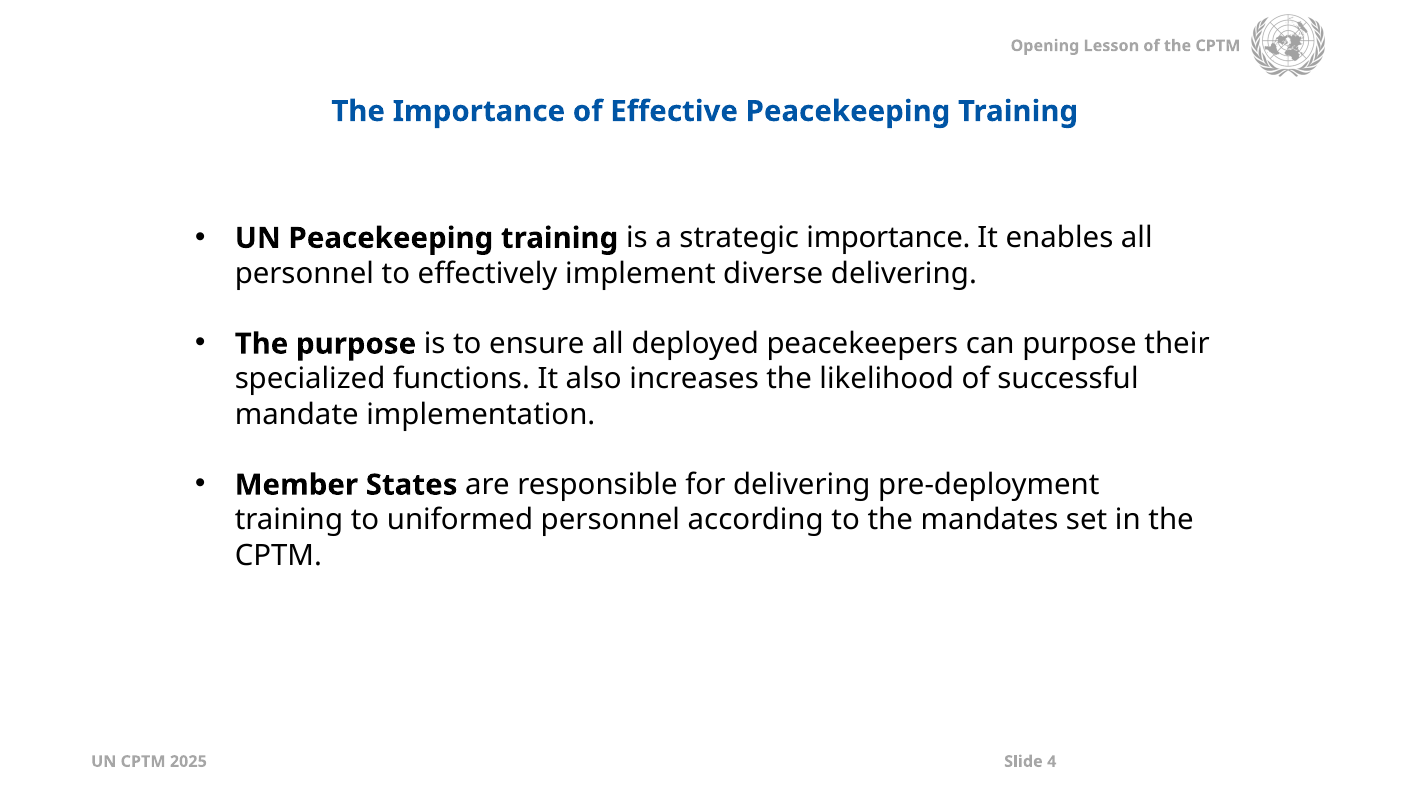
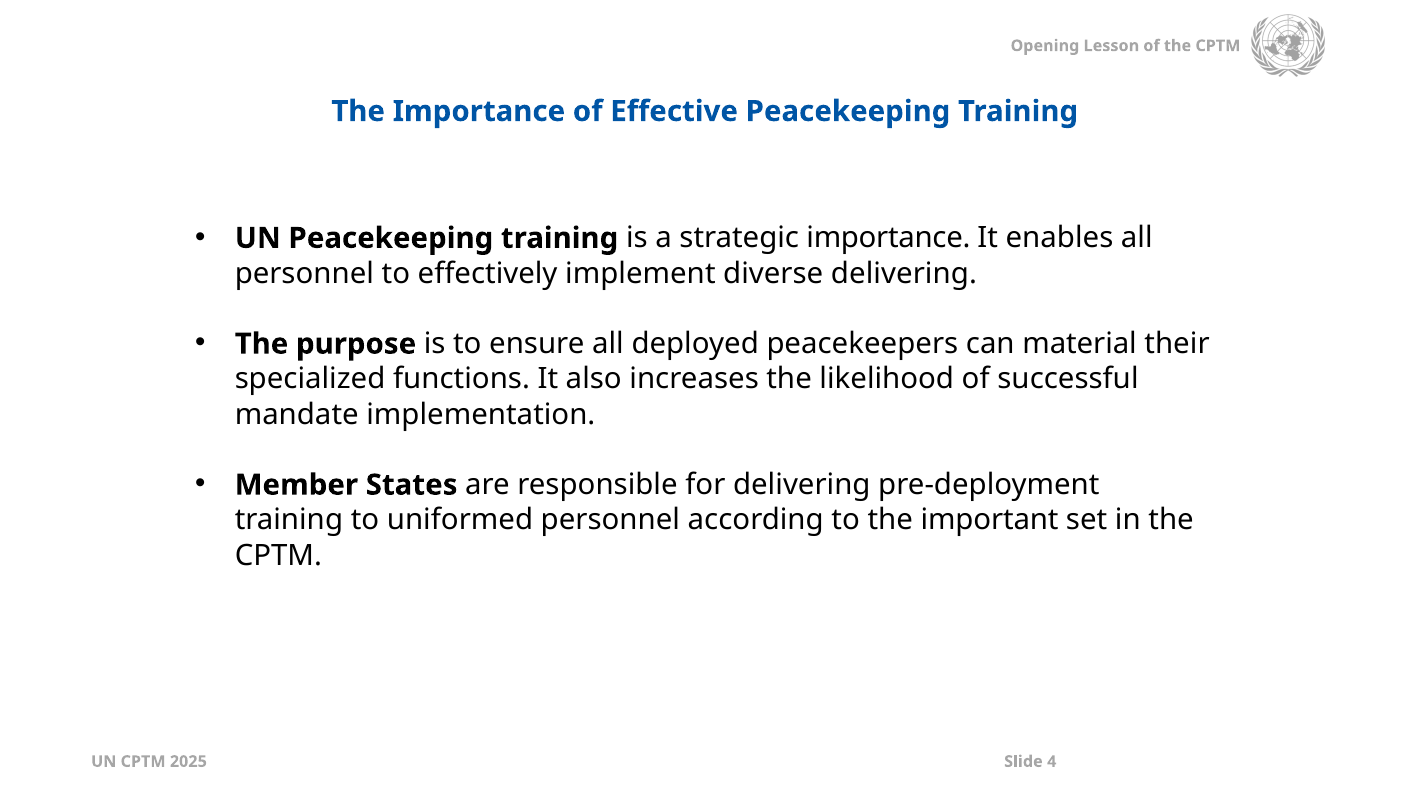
can purpose: purpose -> material (1080, 344)
mandates: mandates -> important (990, 520)
